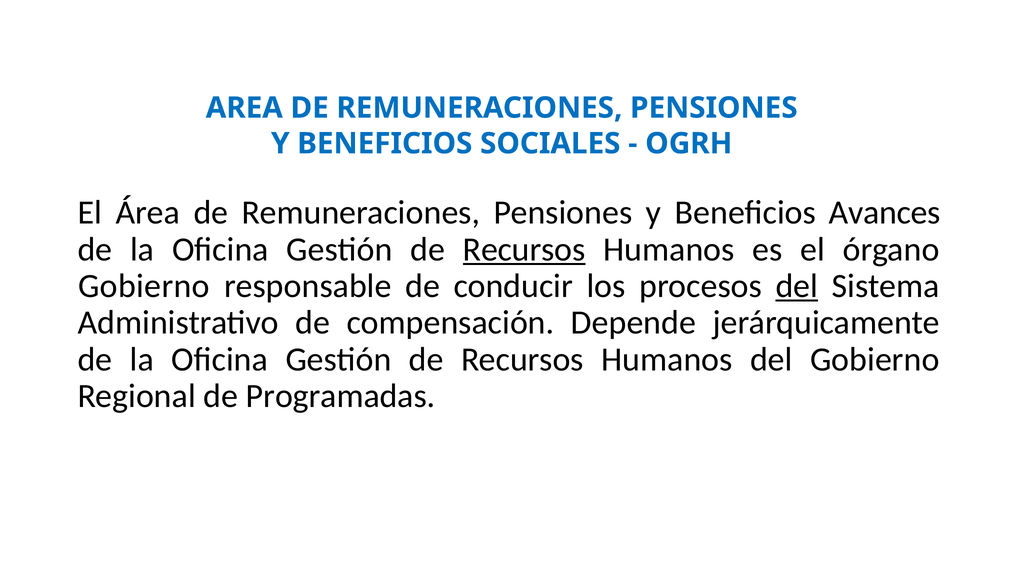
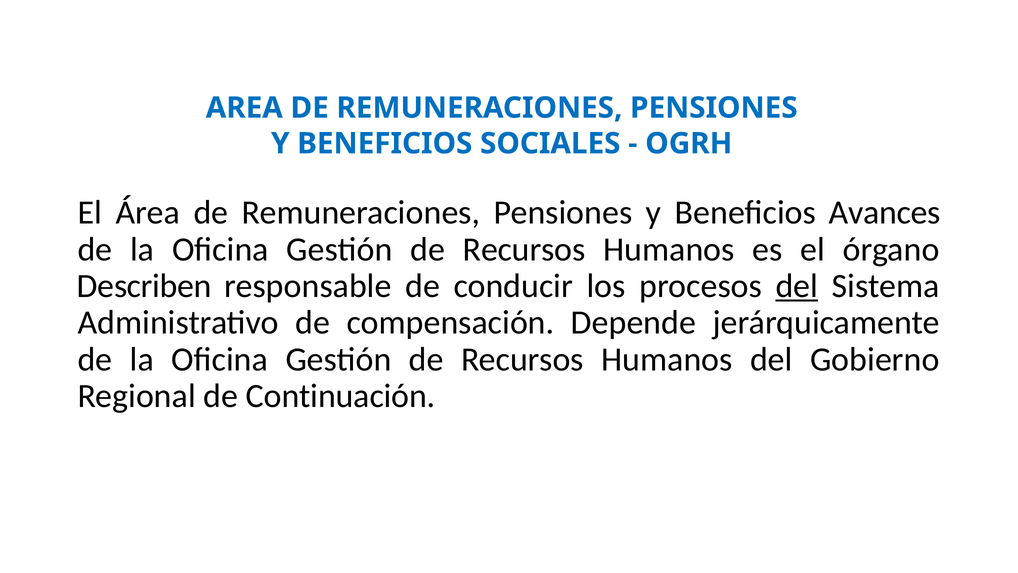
Recursos underline: present -> none (524, 249)
Gobierno: Gobierno -> Describen (144, 286)
Programadas: Programadas -> Continuación (341, 396)
